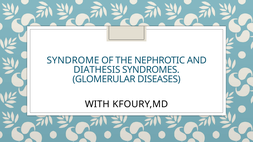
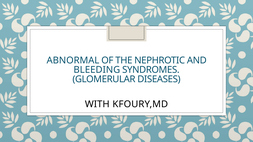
SYNDROME: SYNDROME -> ABNORMAL (73, 61)
DIATHESIS: DIATHESIS -> BLEEDING (97, 70)
